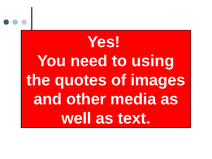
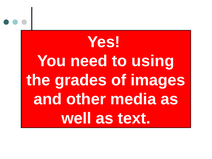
quotes: quotes -> grades (81, 80)
